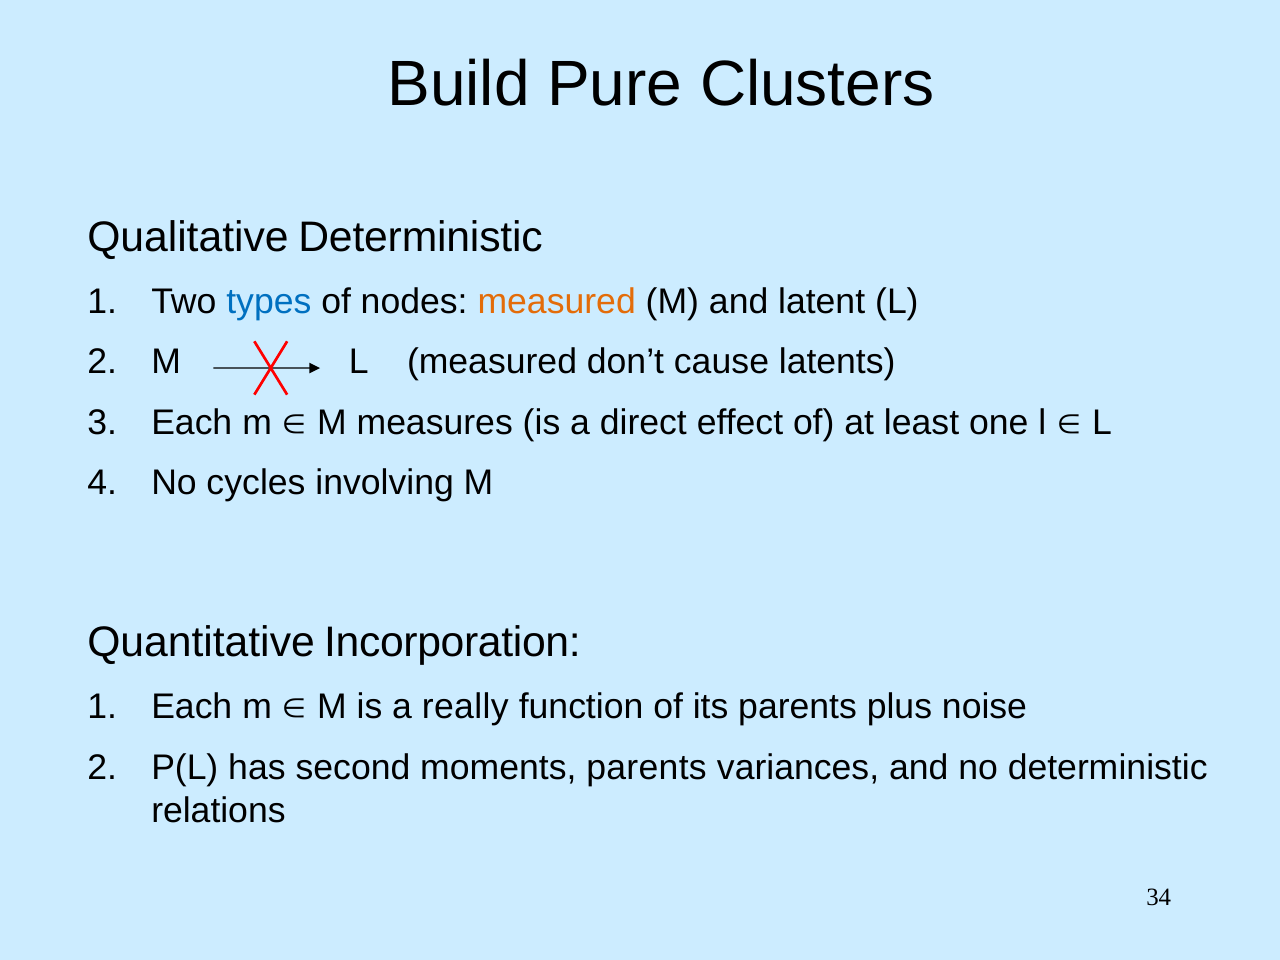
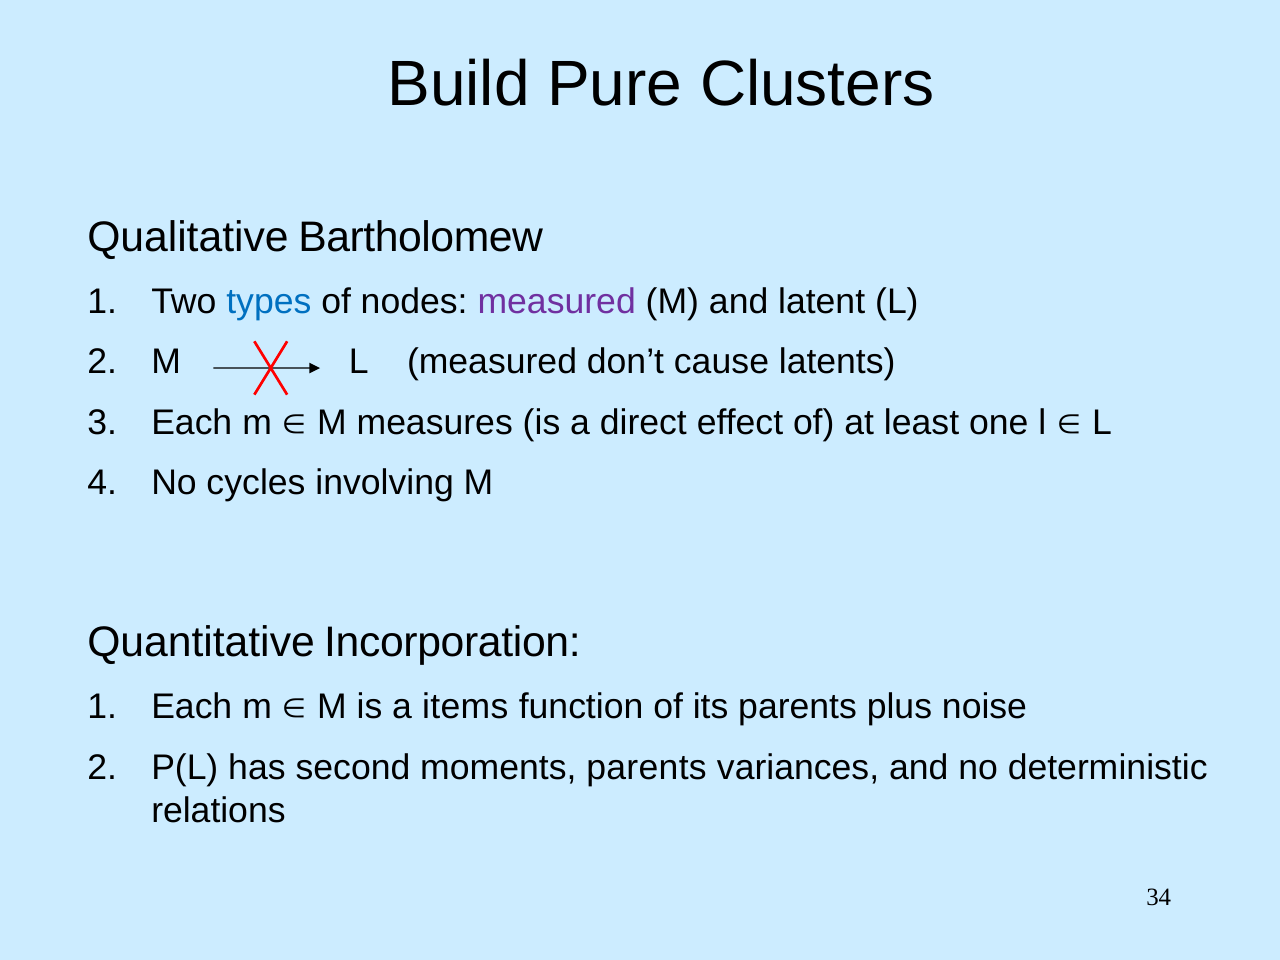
Qualitative Deterministic: Deterministic -> Bartholomew (421, 238)
measured colour: orange -> purple (557, 302)
really: really -> items (465, 707)
